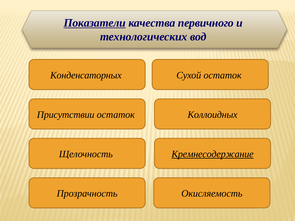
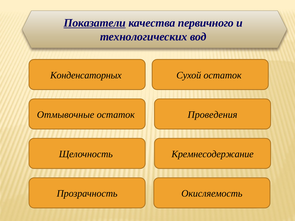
Присутствии: Присутствии -> Отмывочные (66, 115)
Коллоидных: Коллоидных -> Проведения (212, 115)
Кремнесодержание underline: present -> none (213, 154)
